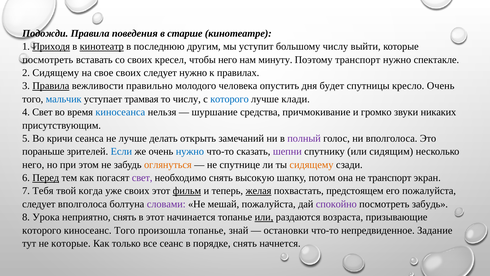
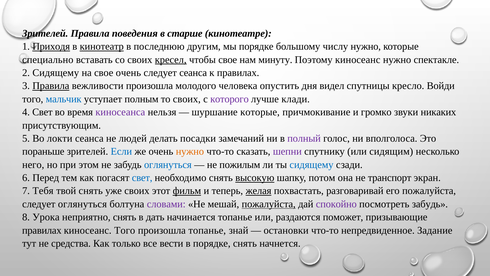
Подожди: Подожди -> Зрителей (45, 33)
мы уступит: уступит -> порядке (256, 47)
числу выйти: выйти -> нужно (366, 47)
посмотреть: посмотреть -> специально (48, 60)
кресел underline: none -> present (171, 60)
чтобы него: него -> свое (228, 60)
Поэтому транспорт: транспорт -> киносеанс (358, 60)
свое своих: своих -> очень (128, 73)
следует нужно: нужно -> сеанса (193, 73)
вежливости правильно: правильно -> произошла (150, 86)
будет: будет -> видел (332, 86)
кресло Очень: Очень -> Войди (441, 86)
трамвая: трамвая -> полным (142, 99)
то числу: числу -> своих (187, 99)
которого colour: blue -> purple (230, 99)
киносеанса colour: blue -> purple (120, 112)
шуршание средства: средства -> которые (260, 112)
кричи: кричи -> локти (60, 138)
не лучше: лучше -> людей (133, 138)
открыть: открыть -> посадки (198, 138)
нужно colour: blue -> orange (190, 151)
оглянуться colour: orange -> blue (168, 164)
спутнице: спутнице -> пожилым (240, 164)
сидящему colour: orange -> blue (312, 164)
Перед underline: present -> none (46, 178)
свет colour: purple -> blue (142, 178)
высокую underline: none -> present (255, 178)
твой когда: когда -> снять (91, 191)
предстоящем: предстоящем -> разговаривай (355, 191)
следует вполголоса: вполголоса -> оглянуться (82, 204)
пожалуйста underline: none -> present (269, 204)
в этот: этот -> дать (155, 217)
или underline: present -> none (264, 217)
возраста: возраста -> поможет (343, 217)
которого: которого -> правилах (42, 230)
не которые: которые -> средства (71, 243)
сеанс: сеанс -> вести (171, 243)
